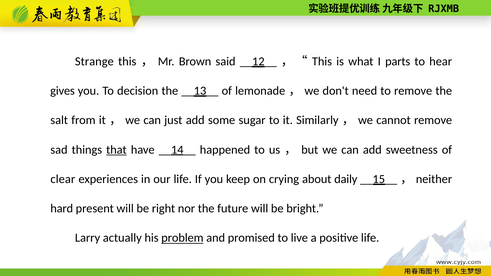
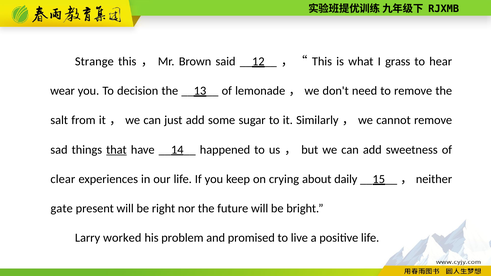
parts: parts -> grass (398, 61)
gives: gives -> wear (63, 91)
hard: hard -> gate (62, 209)
actually: actually -> worked (122, 238)
problem underline: present -> none (182, 238)
